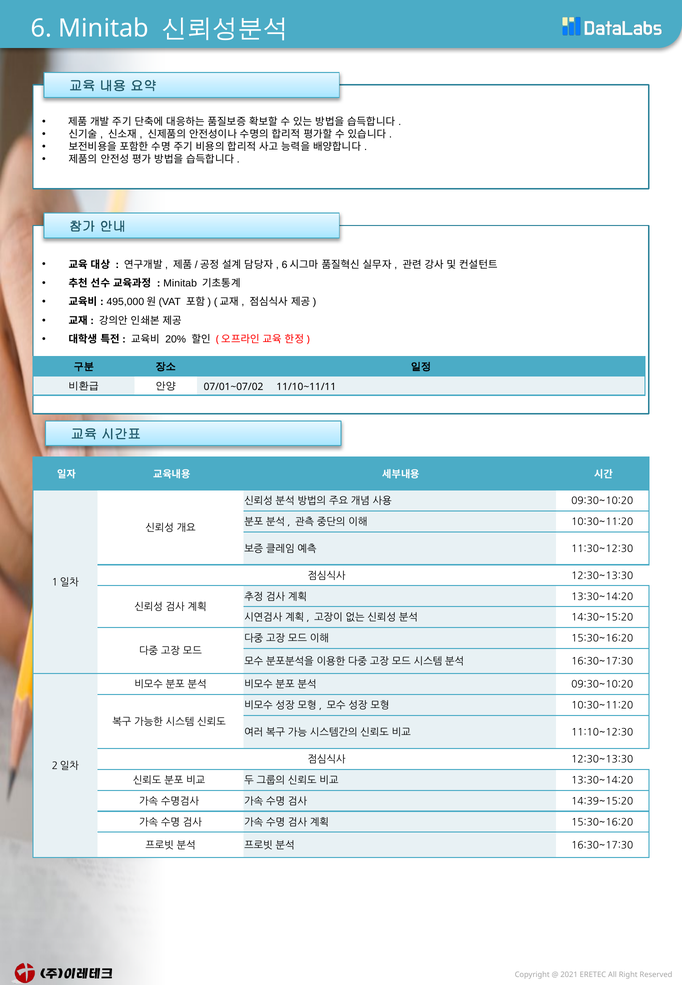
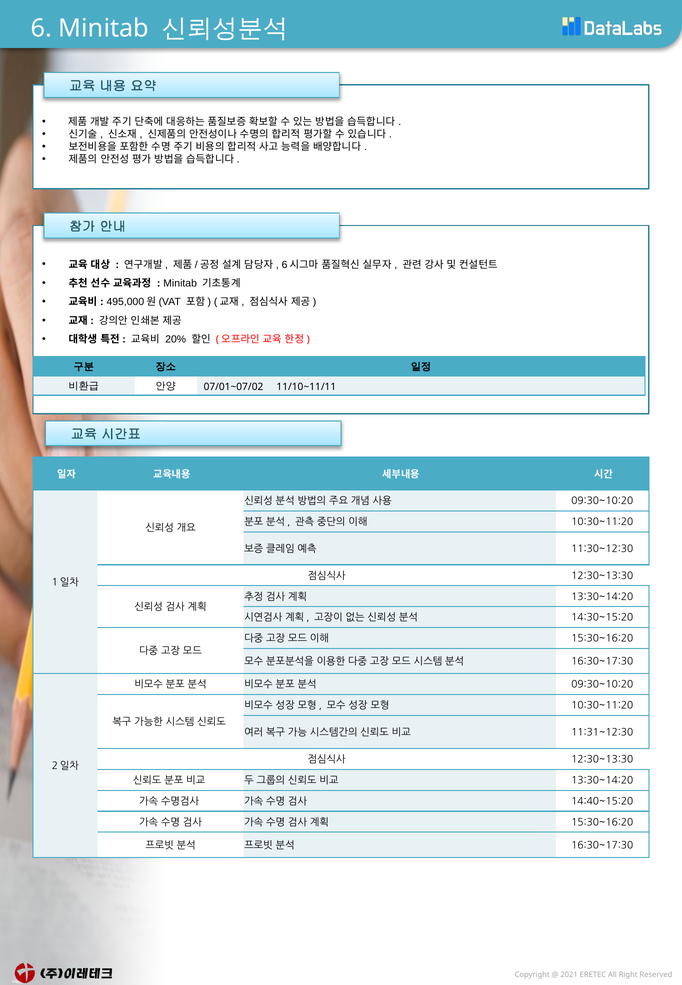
11:10~12:30: 11:10~12:30 -> 11:31~12:30 (602, 733)
14:39~15:20: 14:39~15:20 -> 14:40~15:20 (602, 801)
